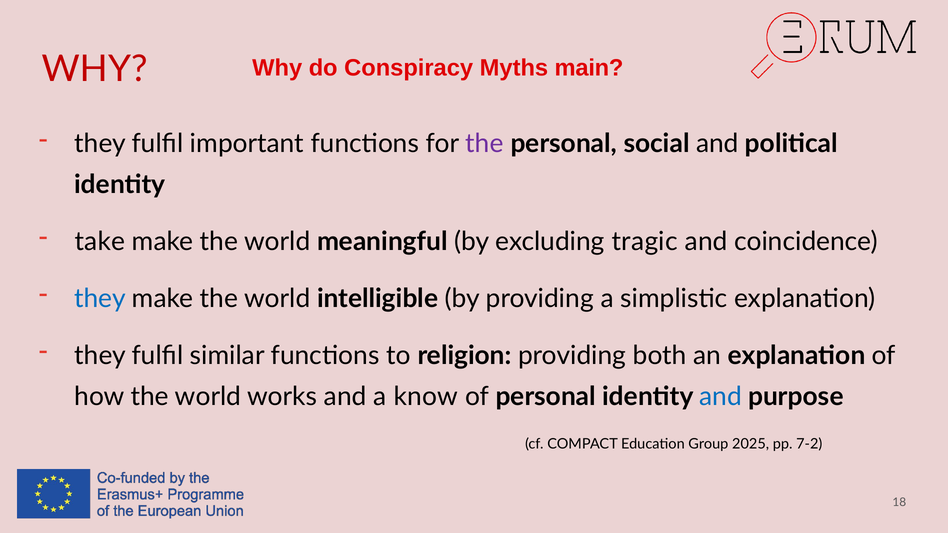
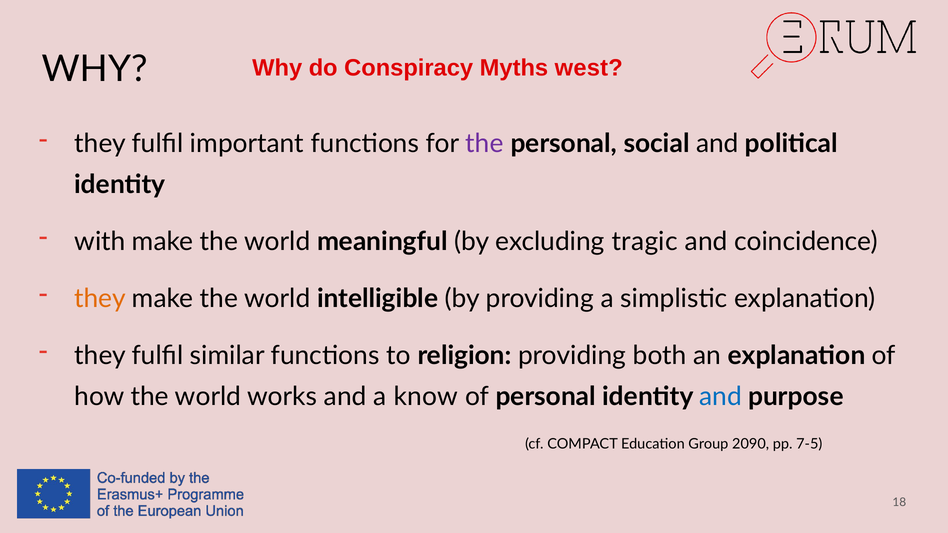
WHY colour: red -> black (95, 69)
main: main -> west (589, 68)
take: take -> with (100, 242)
they colour: blue -> orange (100, 299)
2025: 2025 -> 2090 (751, 444)
7-2: 7-2 -> 7-5 (809, 444)
